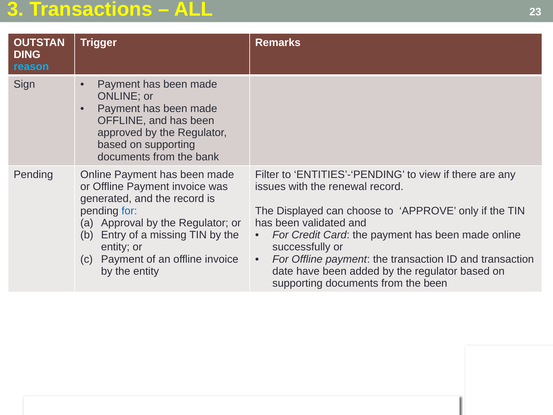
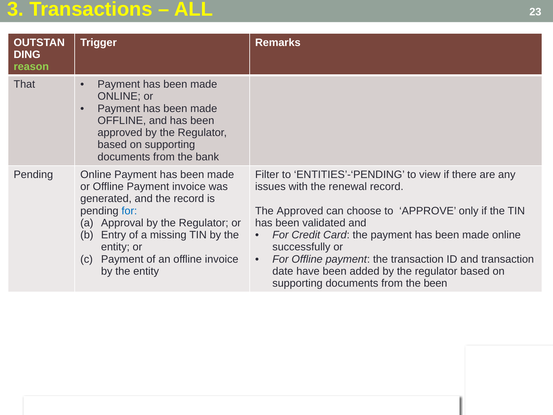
reason colour: light blue -> light green (31, 67)
Sign: Sign -> That (24, 84)
The Displayed: Displayed -> Approved (300, 211)
